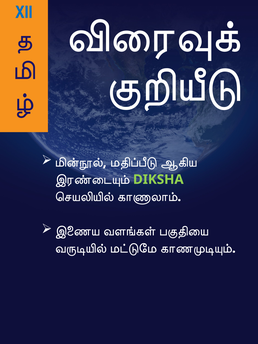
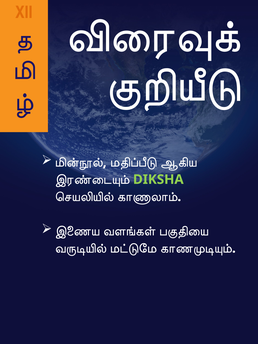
XII colour: blue -> orange (24, 12)
